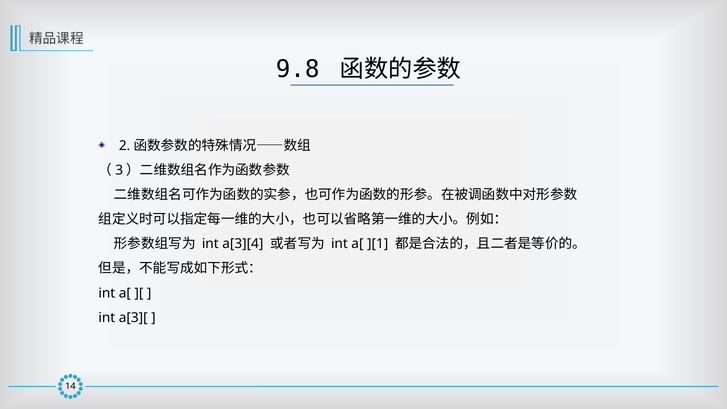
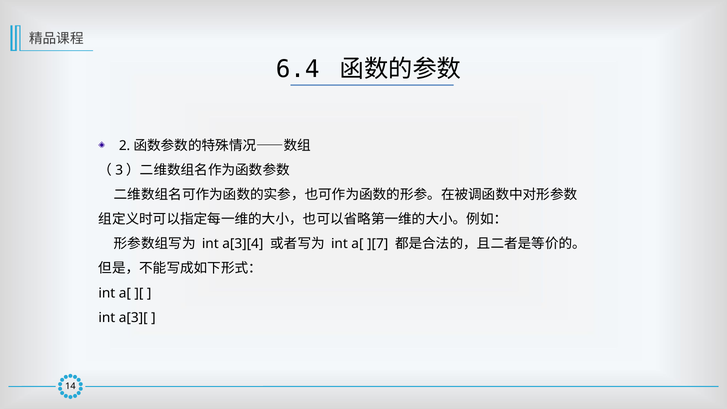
9.8: 9.8 -> 6.4 (298, 69)
][1: ][1 -> ][7 (378, 244)
